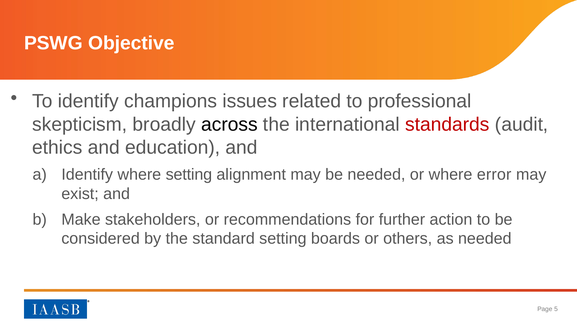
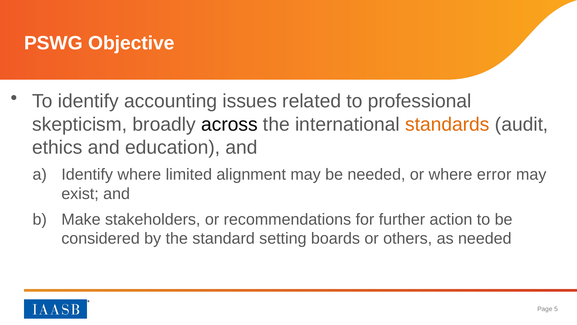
champions: champions -> accounting (171, 101)
standards colour: red -> orange (447, 124)
where setting: setting -> limited (189, 174)
